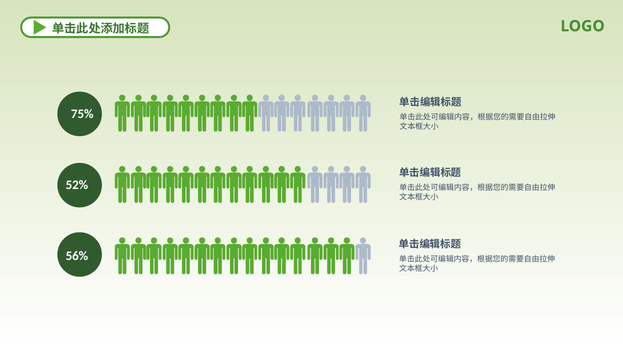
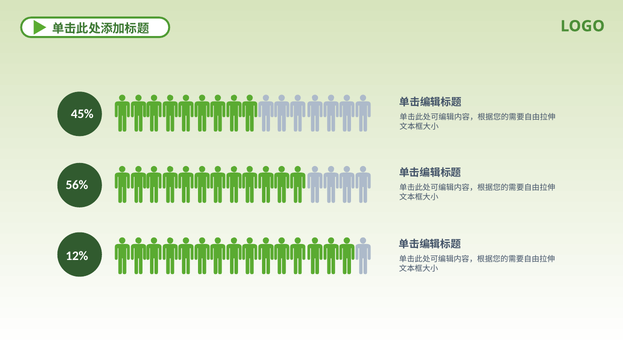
75%: 75% -> 45% (82, 114)
52%: 52% -> 56% (77, 185)
56%: 56% -> 12% (77, 256)
